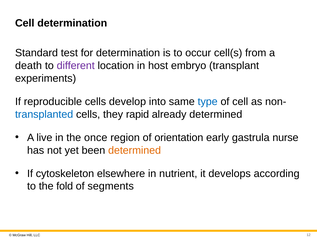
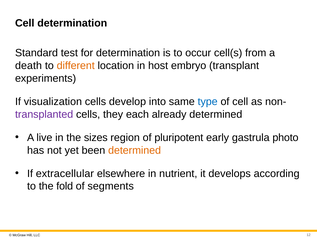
different colour: purple -> orange (76, 66)
reproducible: reproducible -> visualization (53, 102)
transplanted colour: blue -> purple (44, 114)
rapid: rapid -> each (137, 114)
once: once -> sizes (96, 137)
orientation: orientation -> pluripotent (179, 137)
nurse: nurse -> photo (285, 137)
cytoskeleton: cytoskeleton -> extracellular (65, 173)
